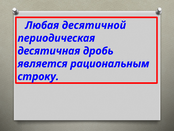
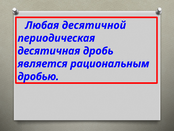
строку: строку -> дробью (38, 76)
